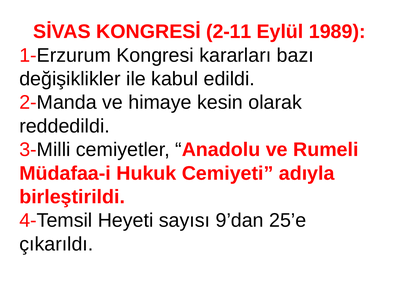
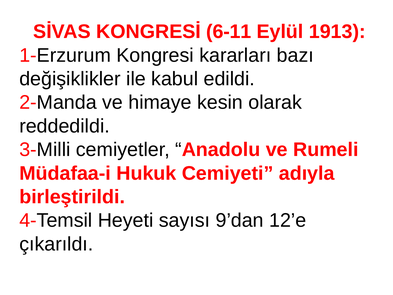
2-11: 2-11 -> 6-11 (229, 32)
1989: 1989 -> 1913 (337, 32)
25’e: 25’e -> 12’e (288, 220)
